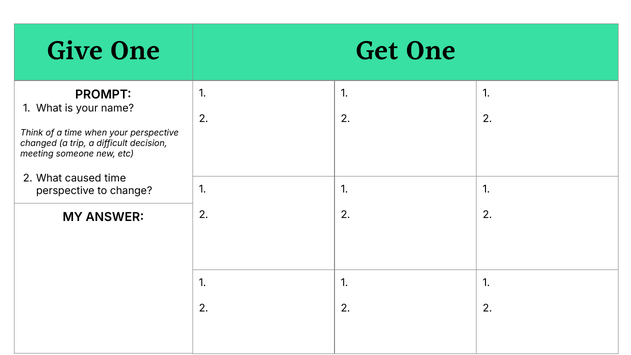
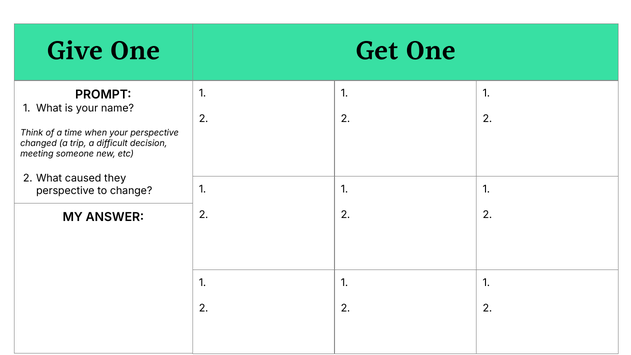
caused time: time -> they (115, 178)
